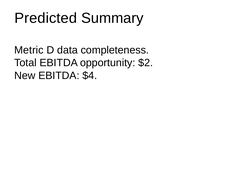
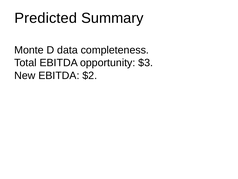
Metric: Metric -> Monte (29, 50)
$2: $2 -> $3 (146, 63)
$4: $4 -> $2 (90, 75)
